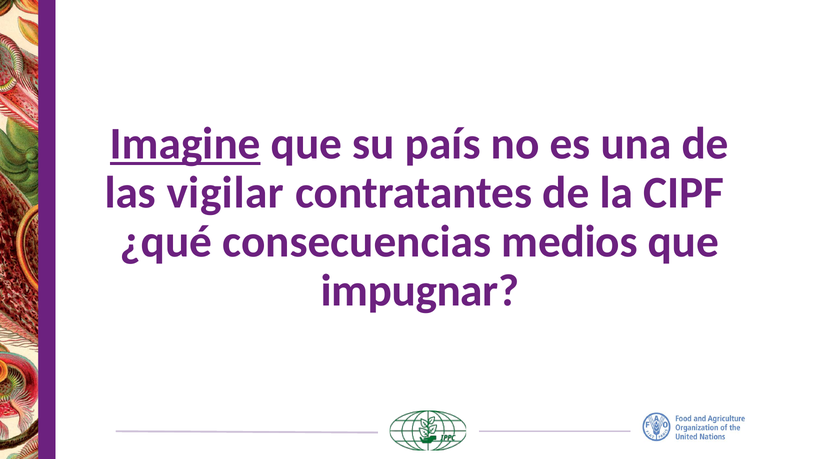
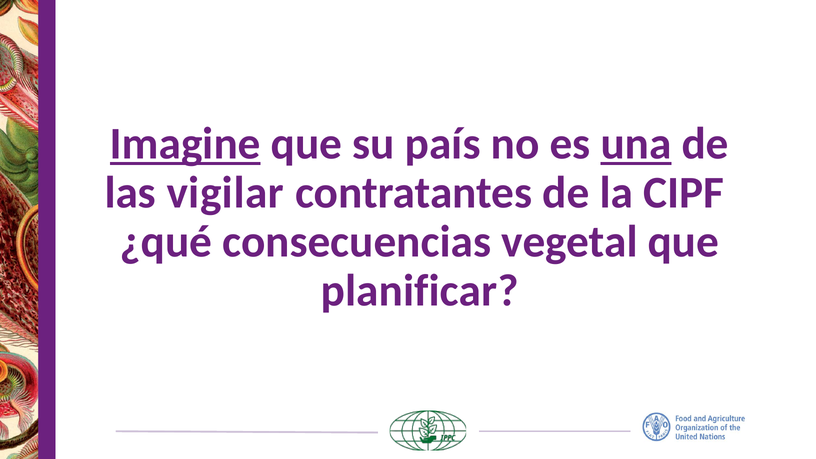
una underline: none -> present (636, 144)
medios: medios -> vegetal (570, 242)
impugnar: impugnar -> planificar (420, 291)
